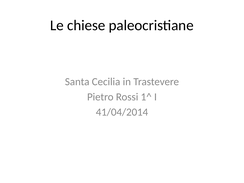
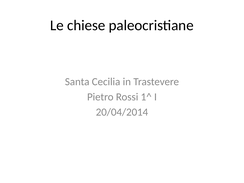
41/04/2014: 41/04/2014 -> 20/04/2014 (122, 112)
